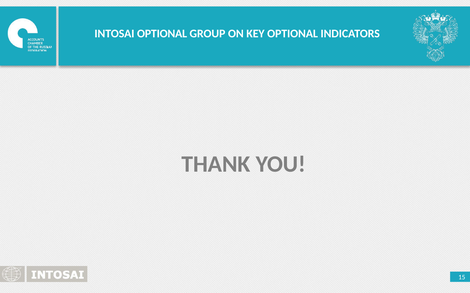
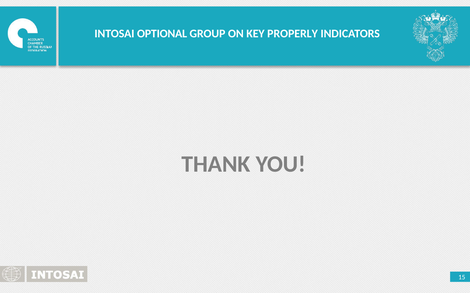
KEY OPTIONAL: OPTIONAL -> PROPERLY (293, 34)
